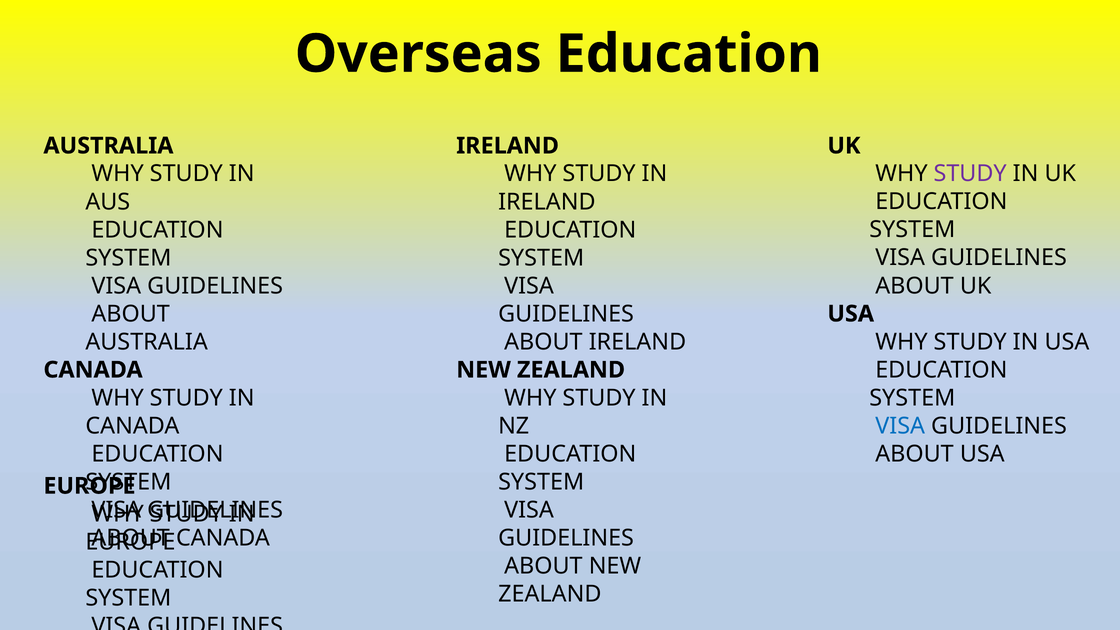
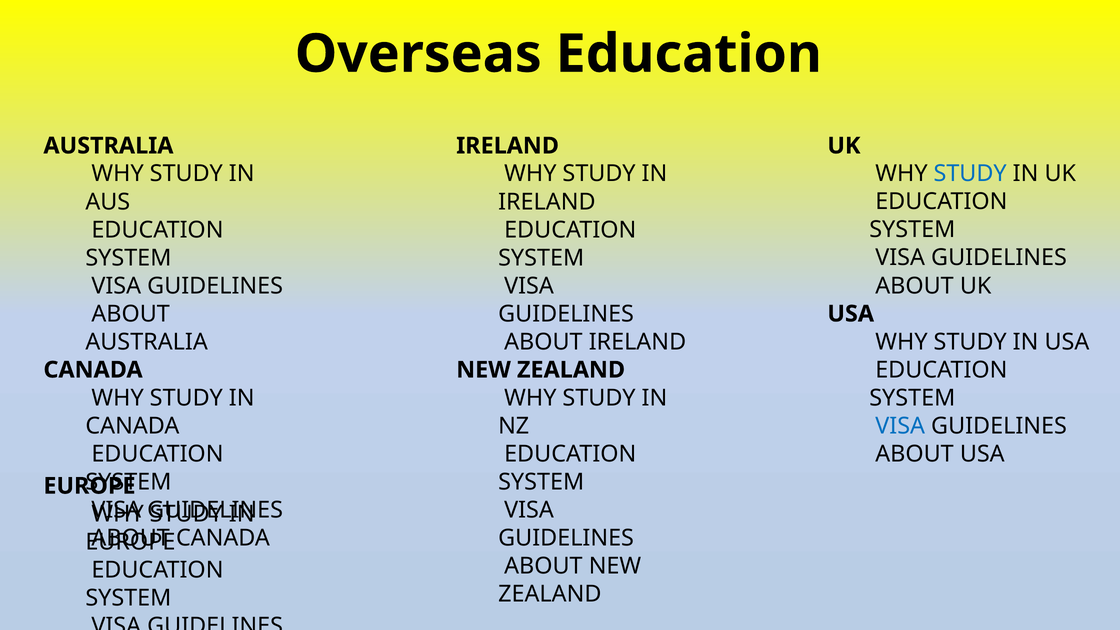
STUDY colour: purple -> blue (970, 174)
